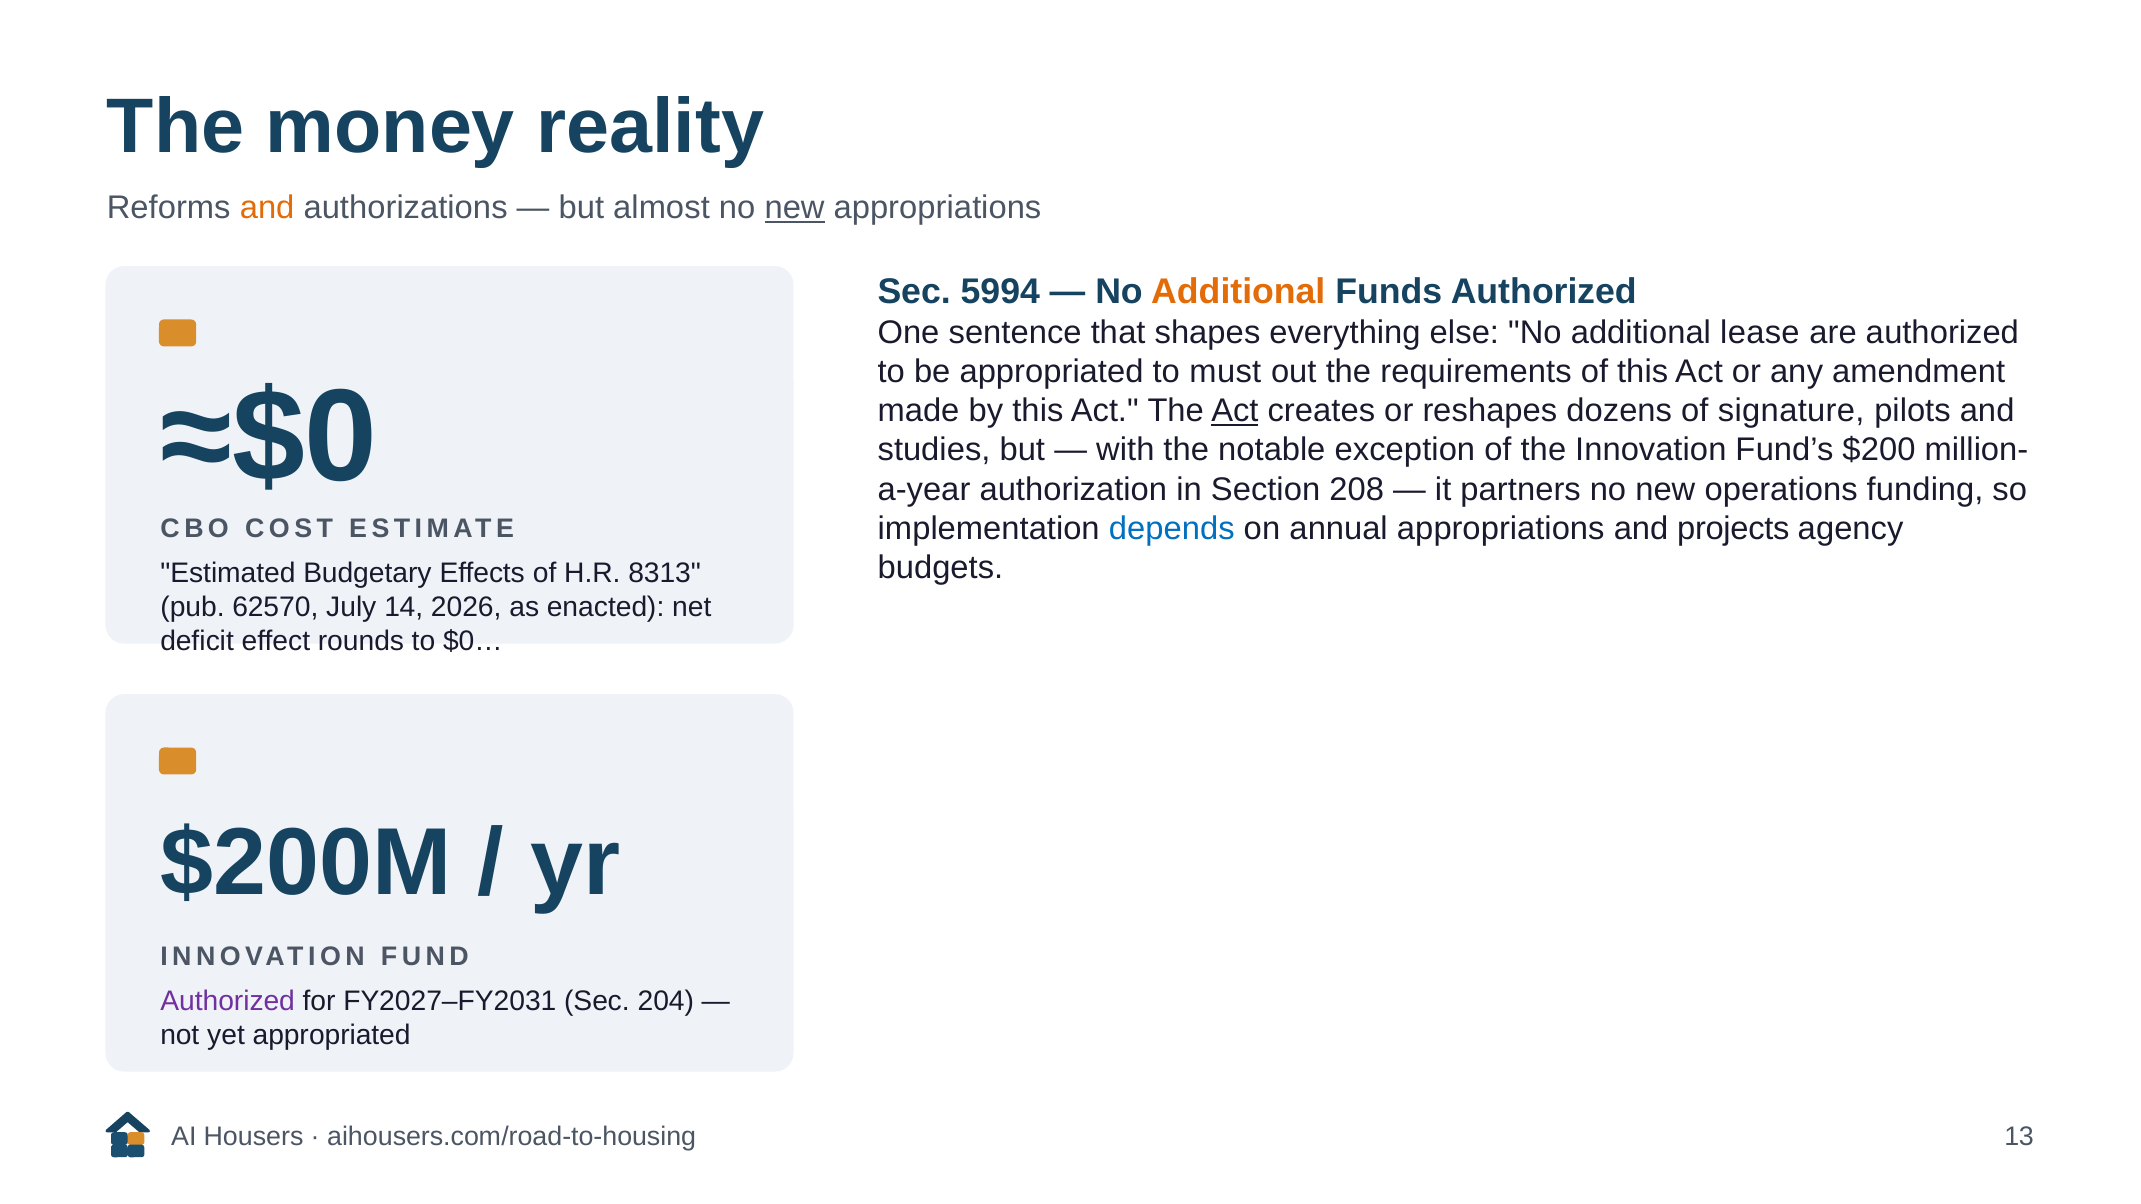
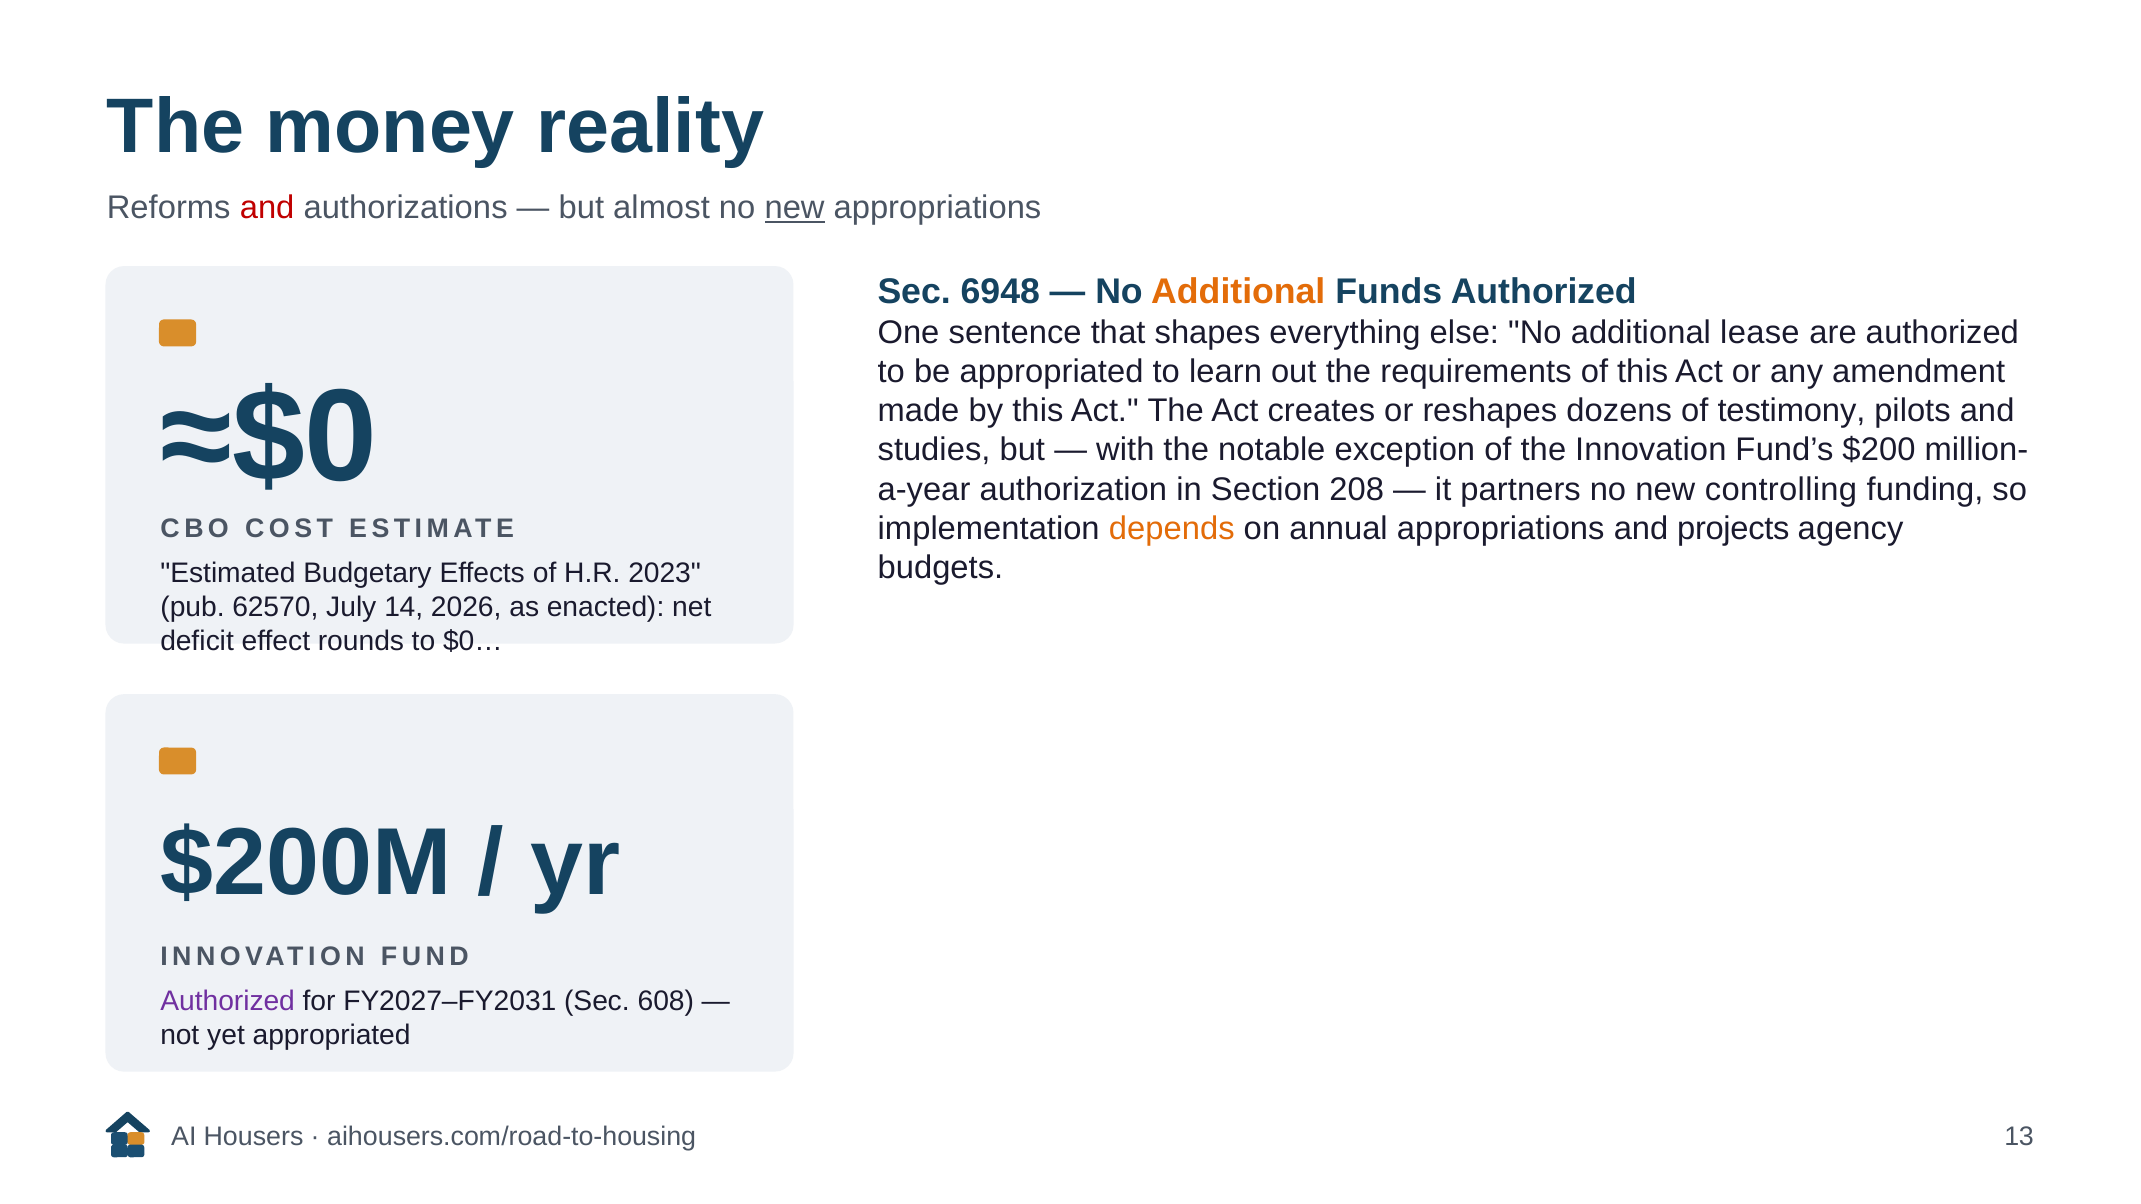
and colour: orange -> red (267, 208)
5994: 5994 -> 6948 (1000, 292)
must: must -> learn (1226, 372)
Act underline: present -> none (1235, 411)
signature: signature -> testimony (1791, 411)
operations: operations -> controlling (1781, 489)
depends colour: blue -> orange (1172, 529)
8313: 8313 -> 2023 (665, 573)
204: 204 -> 608 (666, 1002)
